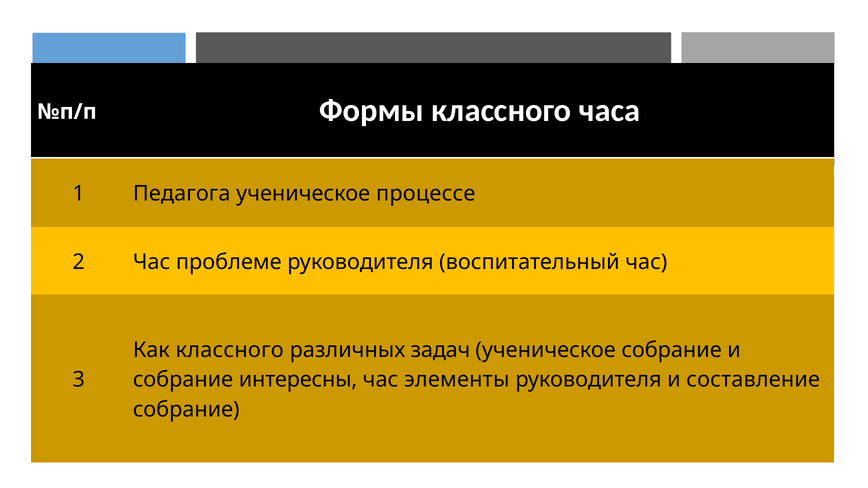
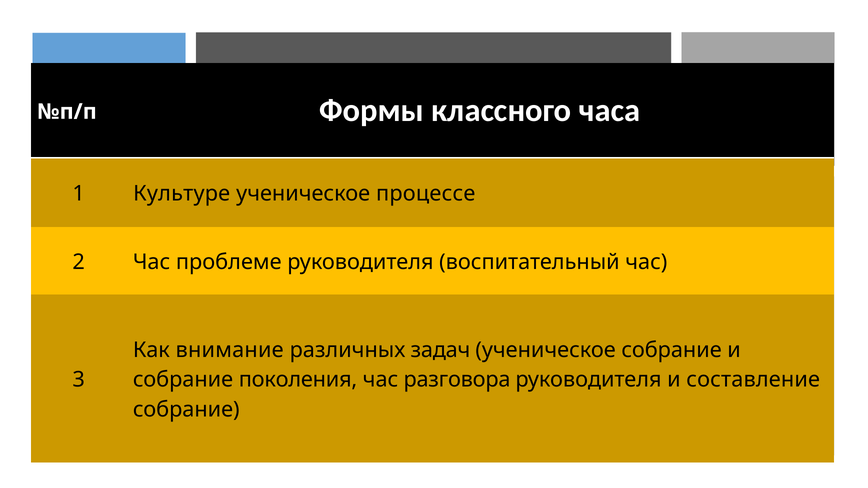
Педагога: Педагога -> Культуре (182, 194)
Как классного: классного -> внимание (230, 350)
интересны: интересны -> поколения (298, 380)
элементы: элементы -> разговора (457, 380)
